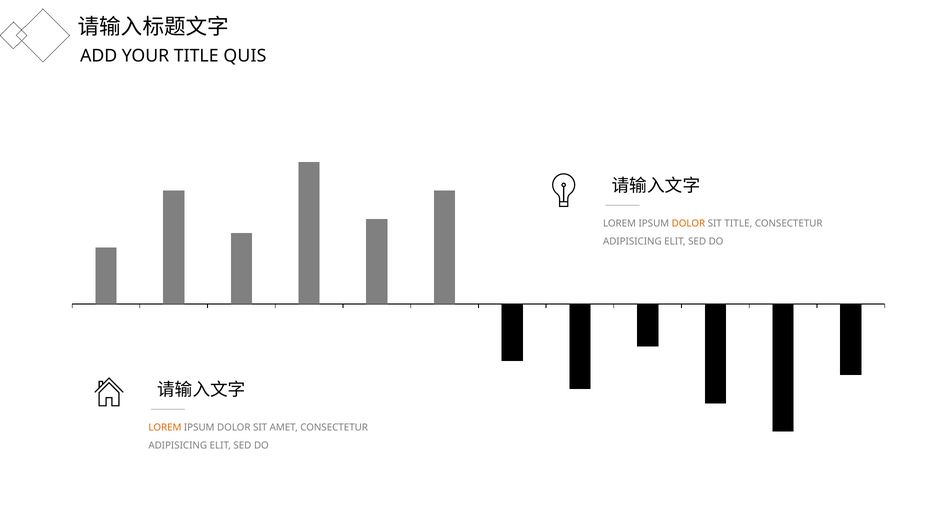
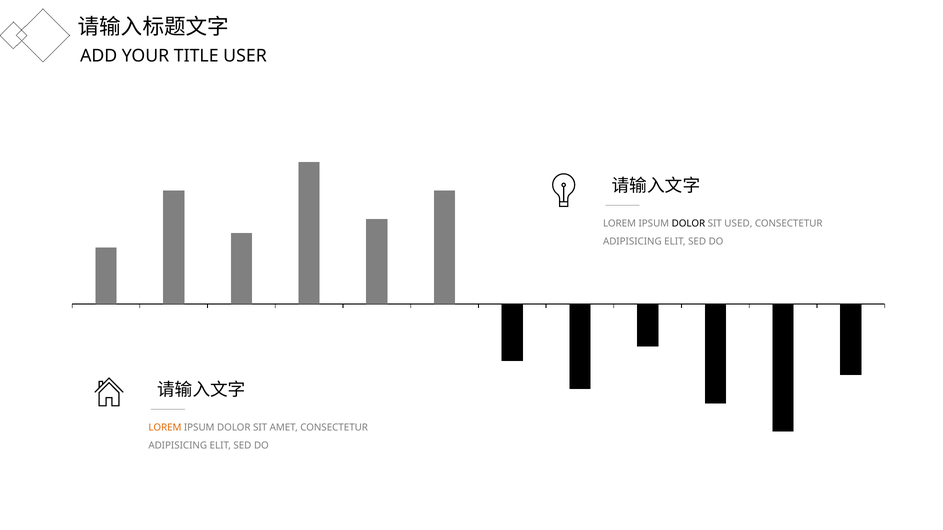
QUIS: QUIS -> USER (245, 56)
DOLOR colour: orange -> black (688, 224)
SIT TITLE: TITLE -> USED (738, 224)
